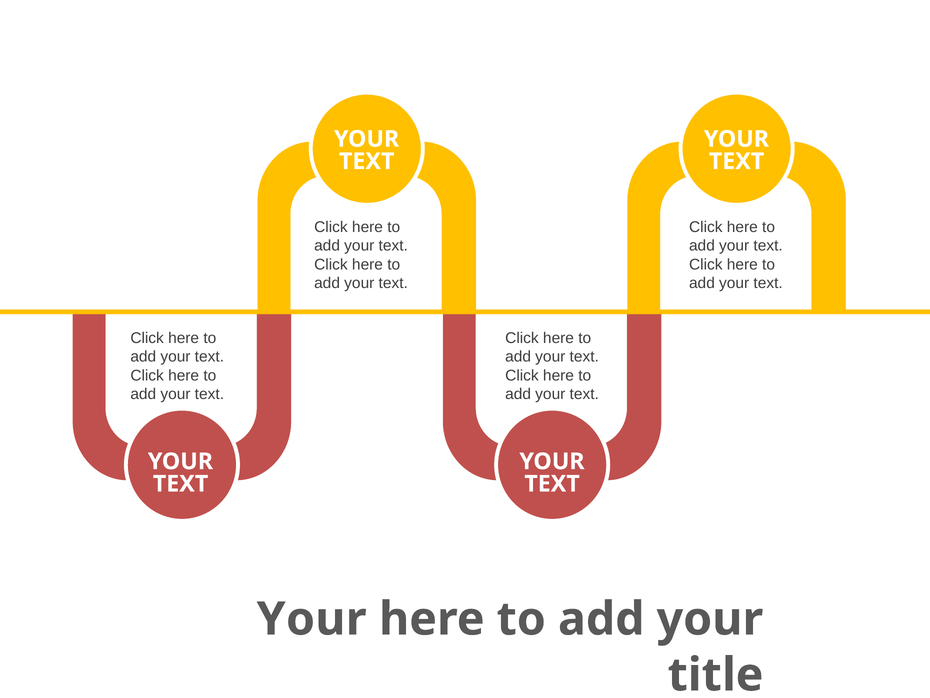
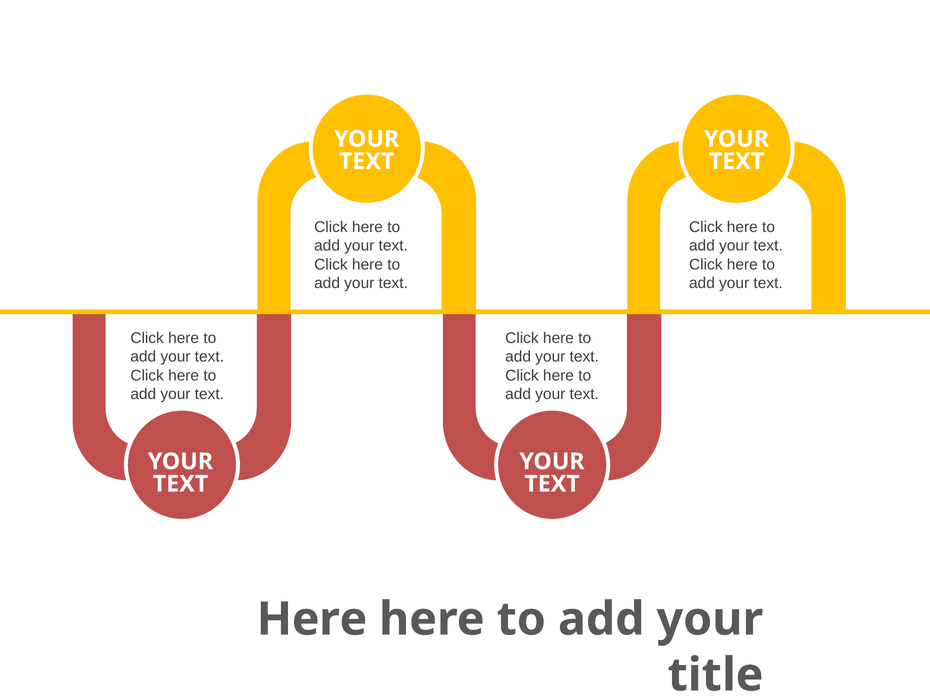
Your: Your -> Here (312, 619)
